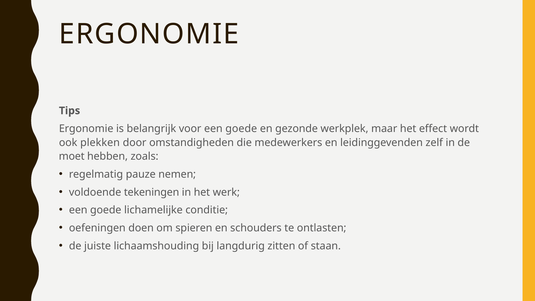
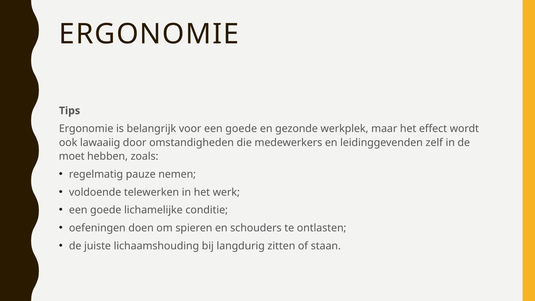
plekken: plekken -> lawaaiig (100, 143)
tekeningen: tekeningen -> telewerken (152, 192)
